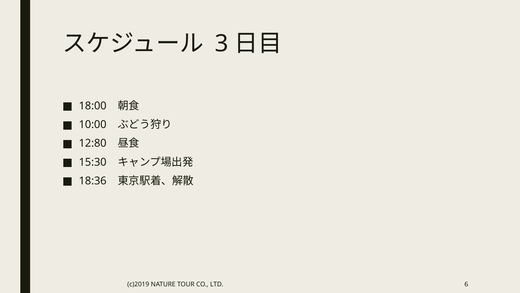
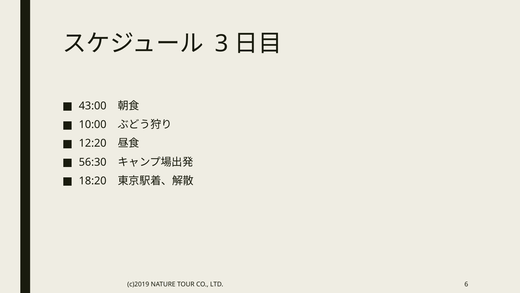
18:00: 18:00 -> 43:00 (93, 106)
12:80: 12:80 -> 12:20 (93, 143)
15:30: 15:30 -> 56:30 (93, 162)
18:36: 18:36 -> 18:20 (93, 181)
